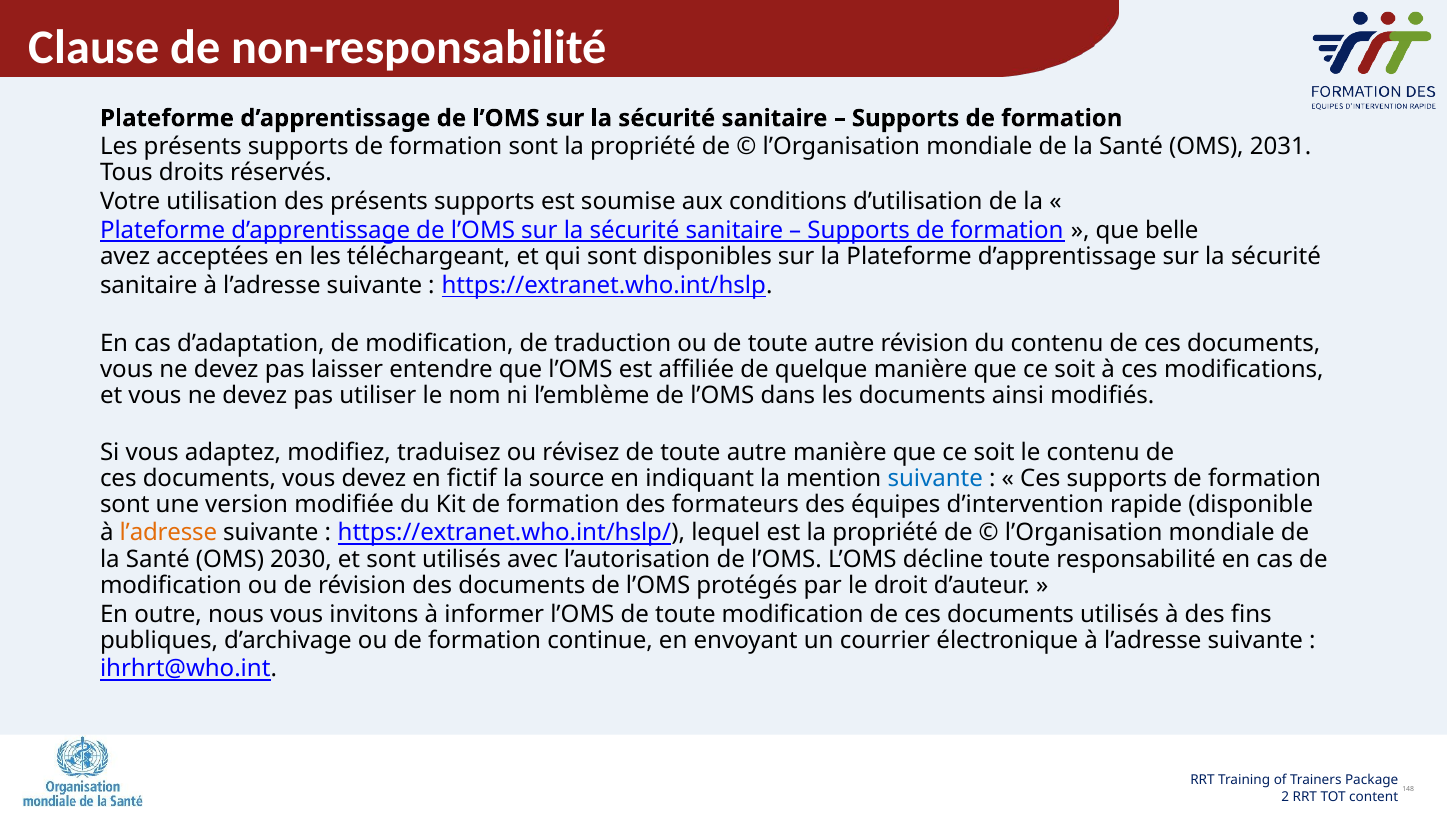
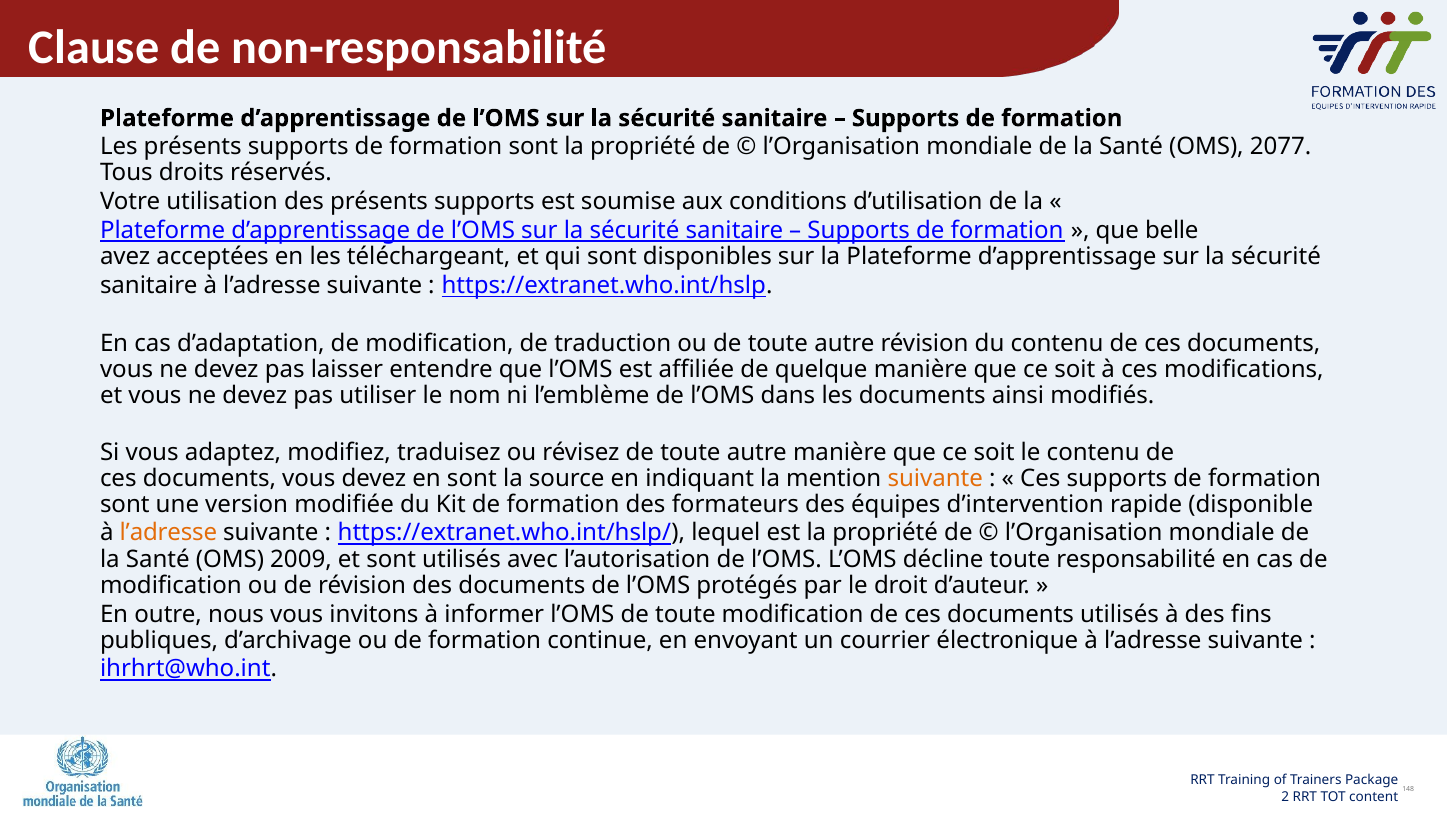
2031: 2031 -> 2077 (1281, 147)
en fictif: fictif -> sont (472, 478)
suivante colour: blue -> orange (935, 478)
2030: 2030 -> 2009 (301, 560)
